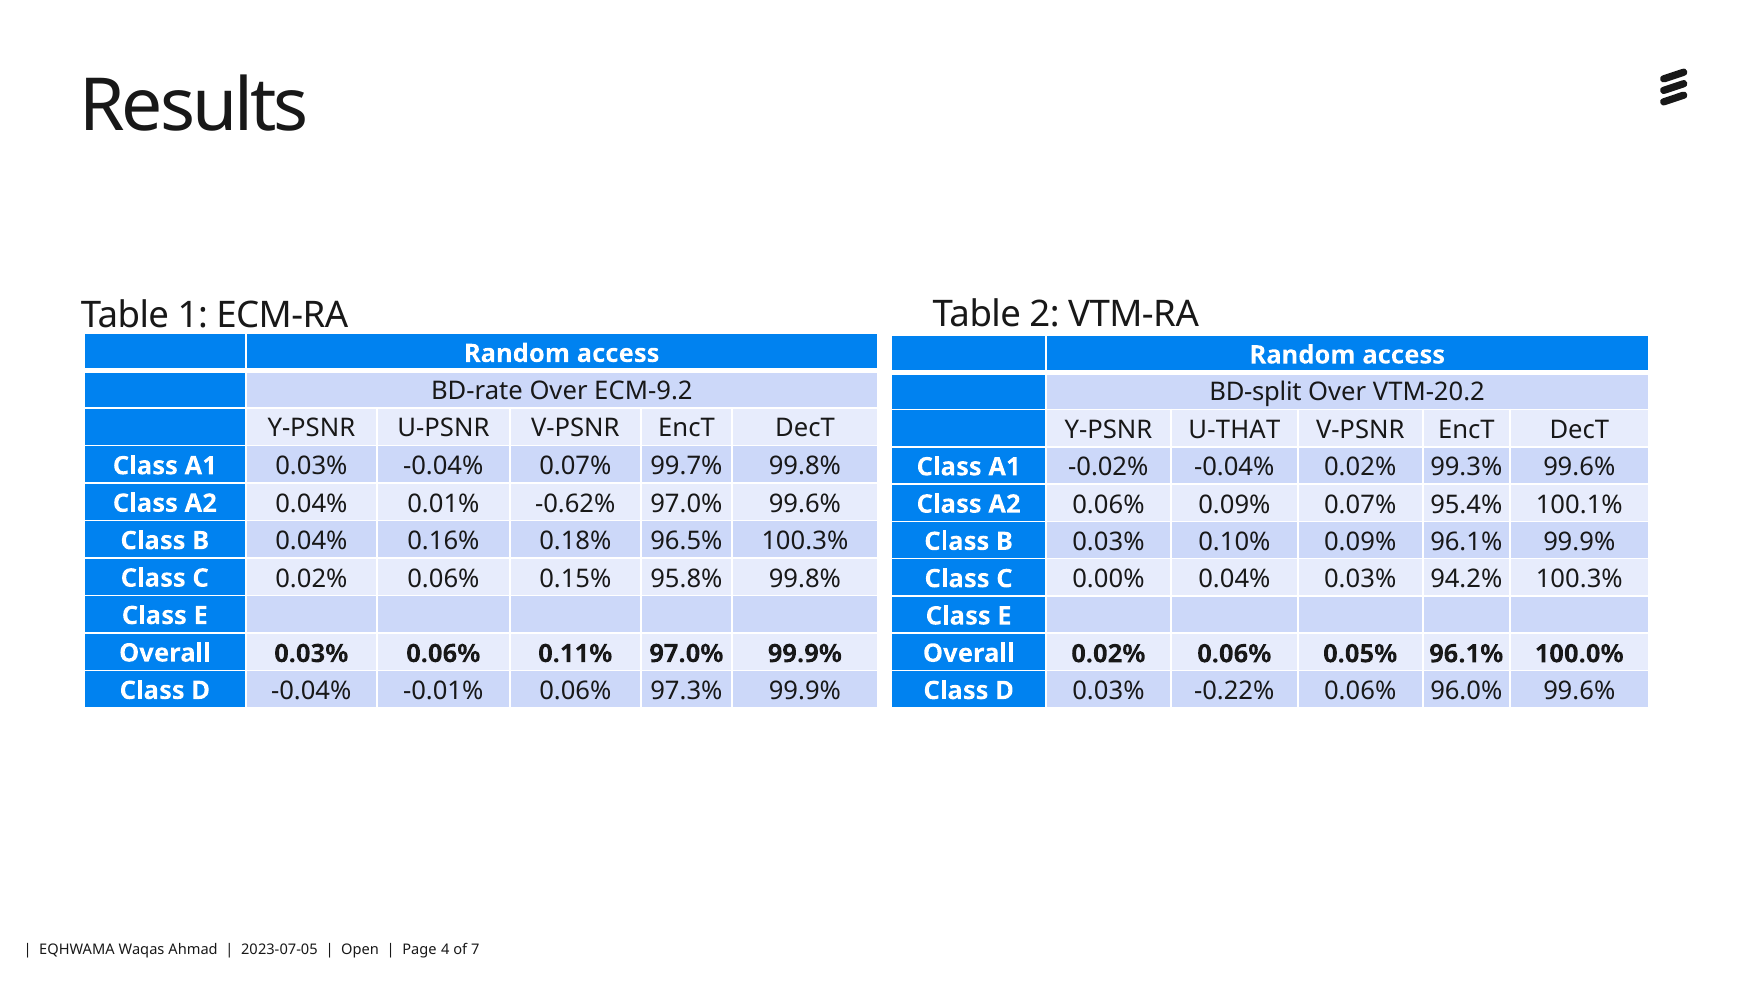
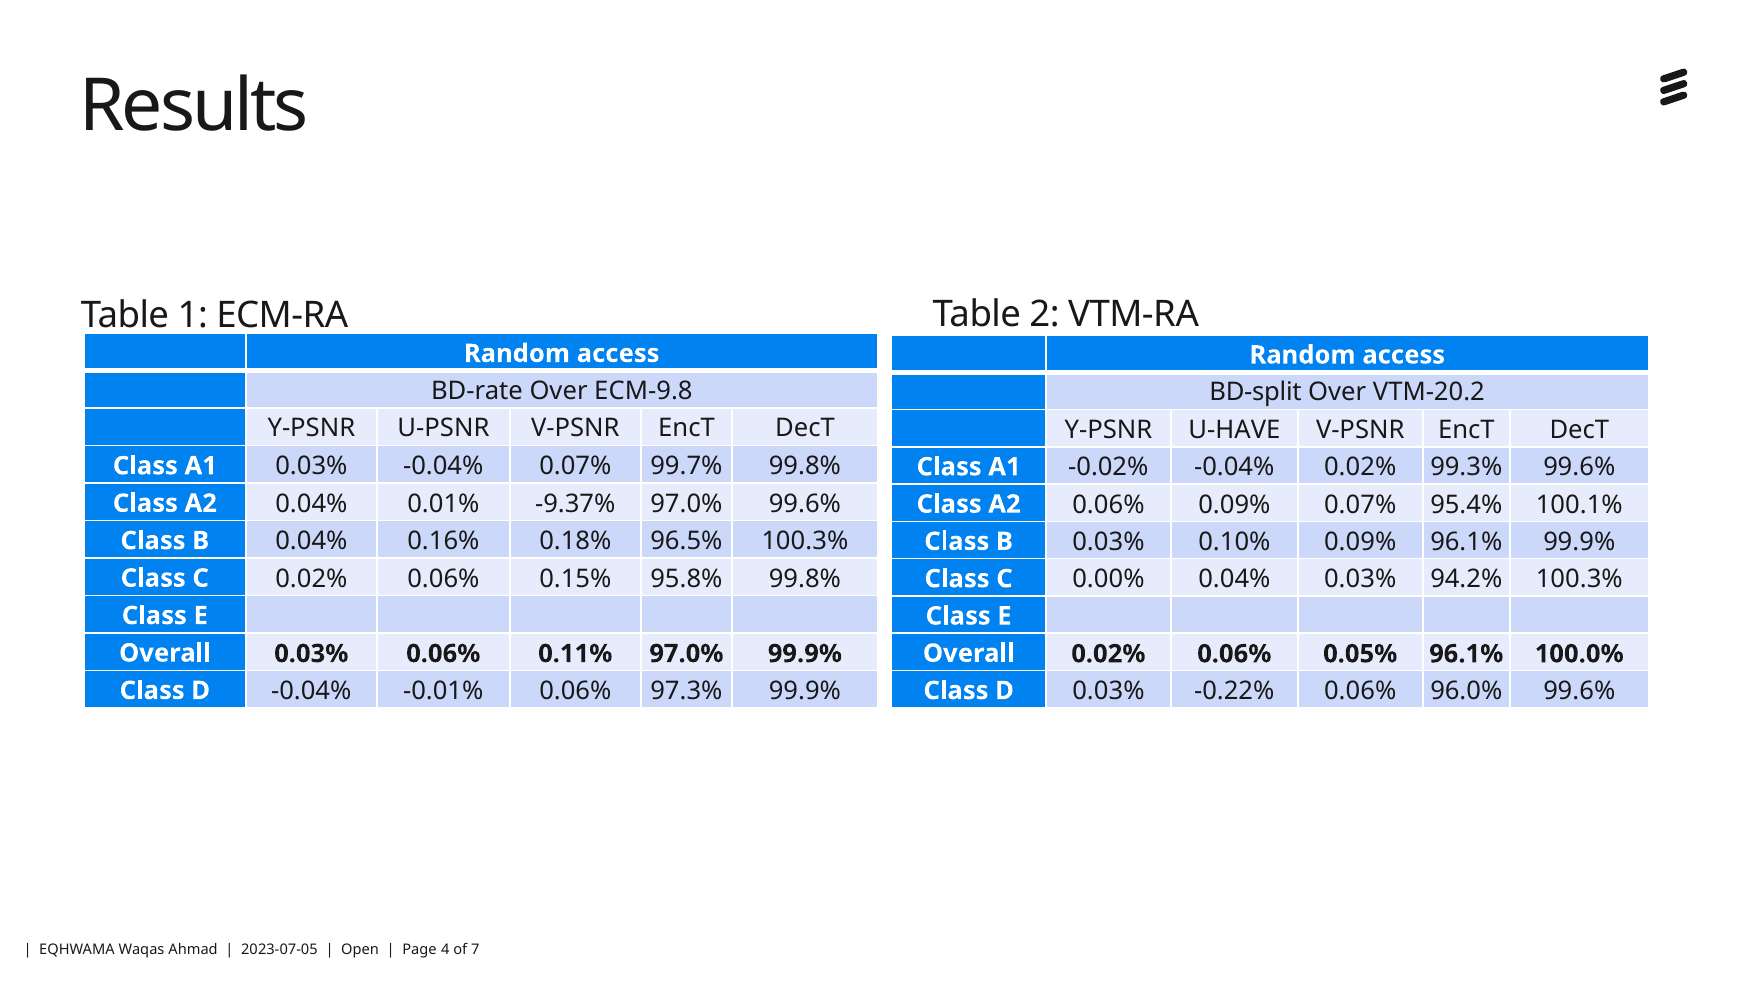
ECM-9.2: ECM-9.2 -> ECM-9.8 (643, 391)
U-THAT: U-THAT -> U-HAVE (1234, 430)
-0.62%: -0.62% -> -9.37% (575, 504)
